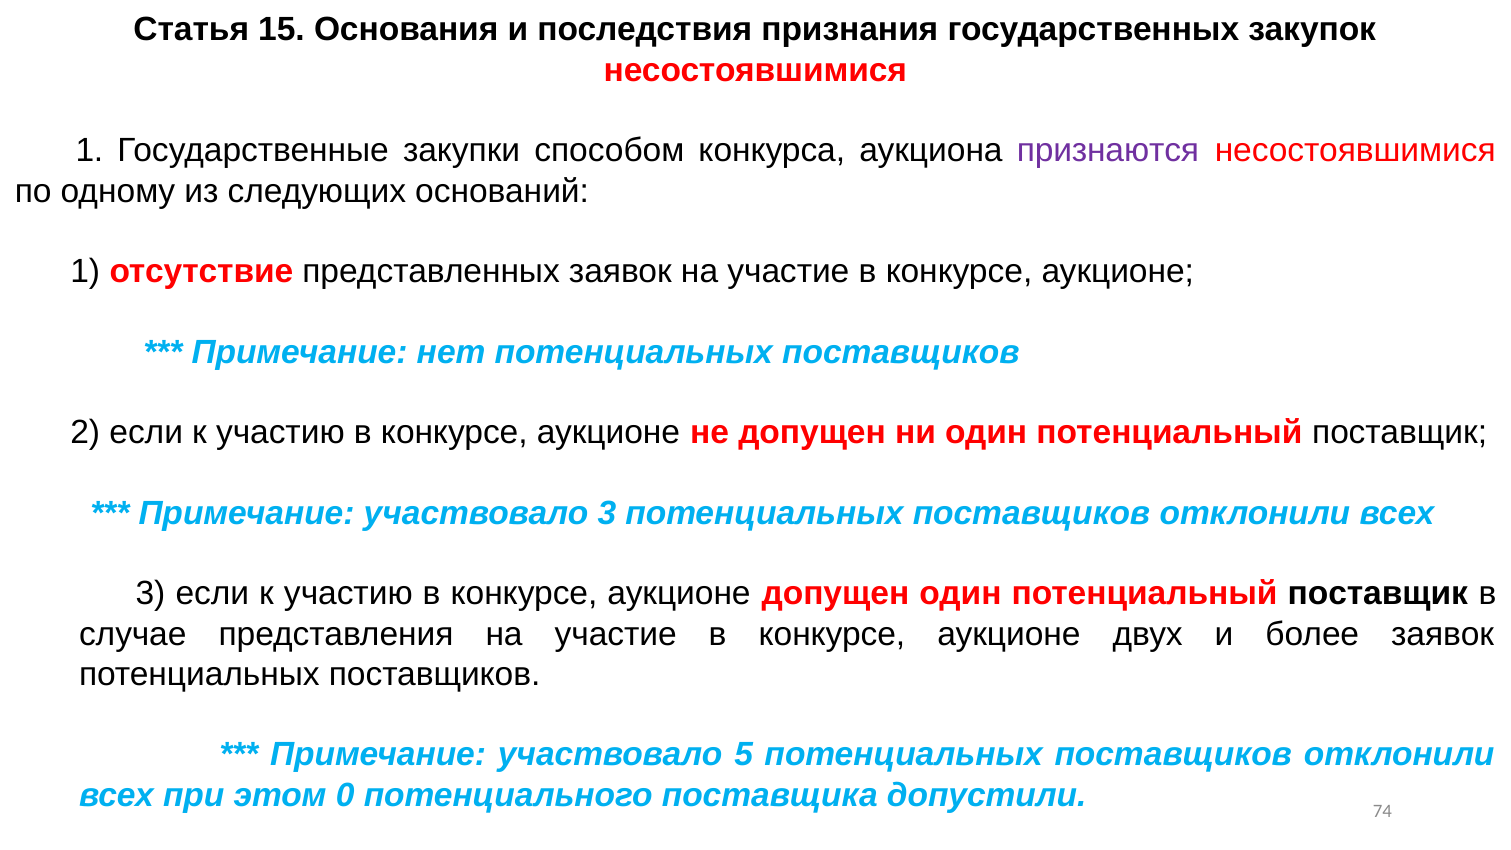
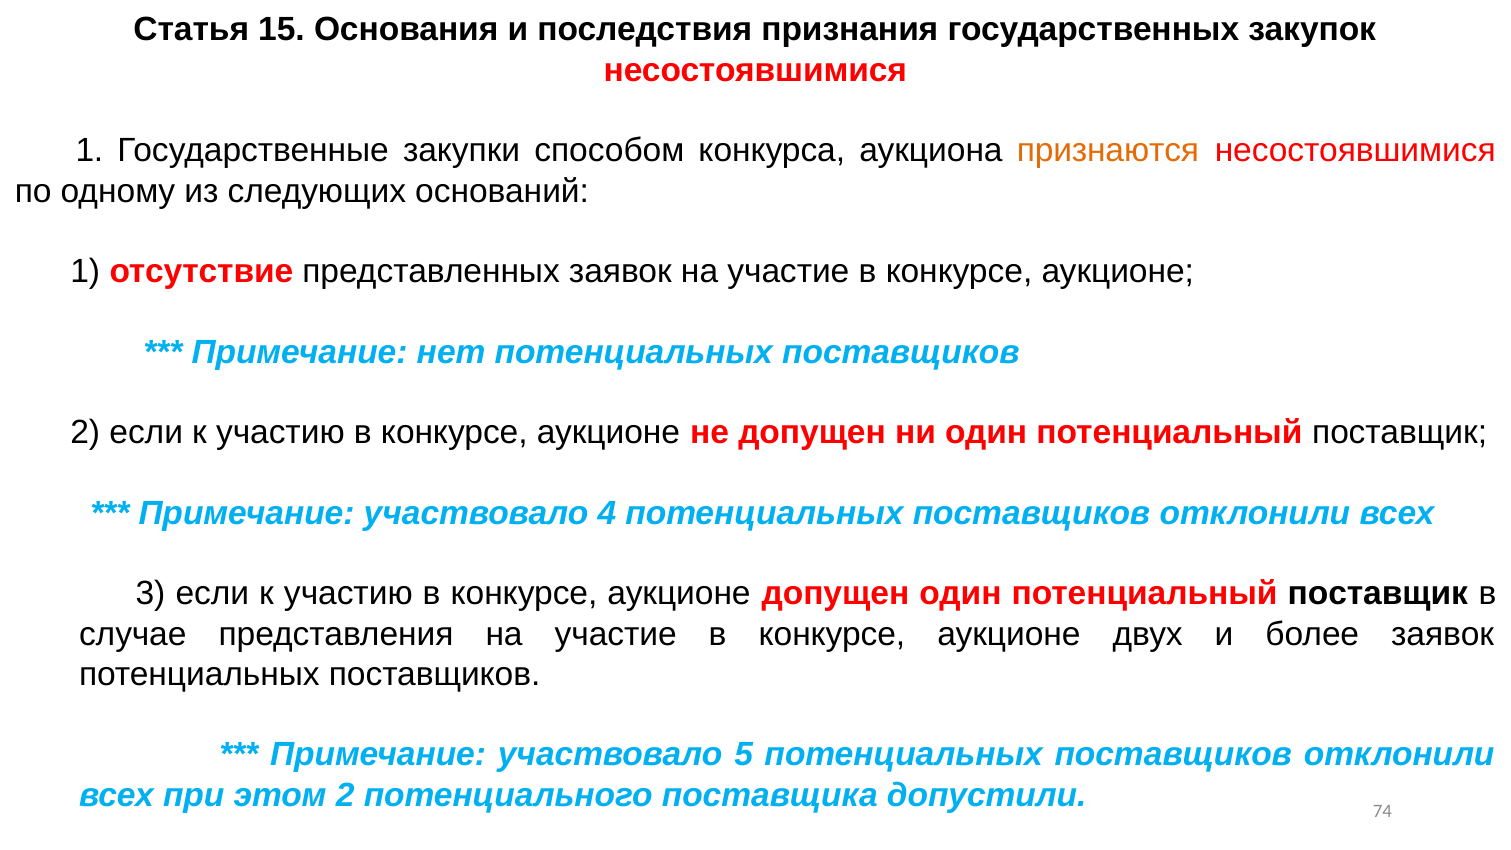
признаются colour: purple -> orange (1108, 151)
участвовало 3: 3 -> 4 (607, 513)
этом 0: 0 -> 2 (345, 795)
